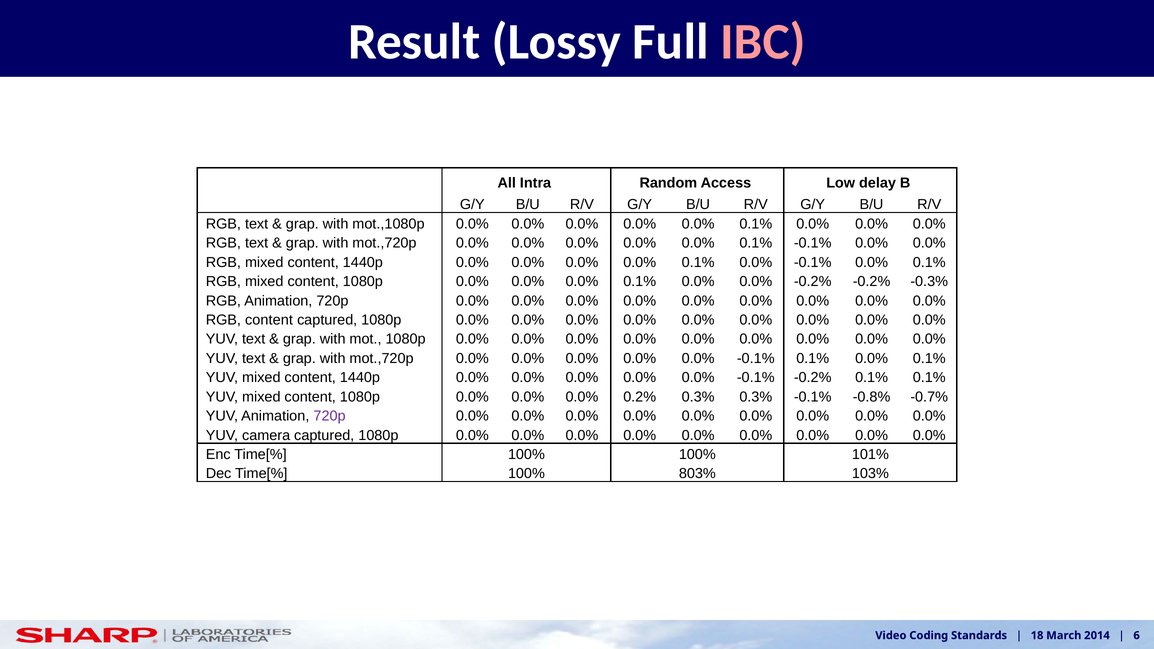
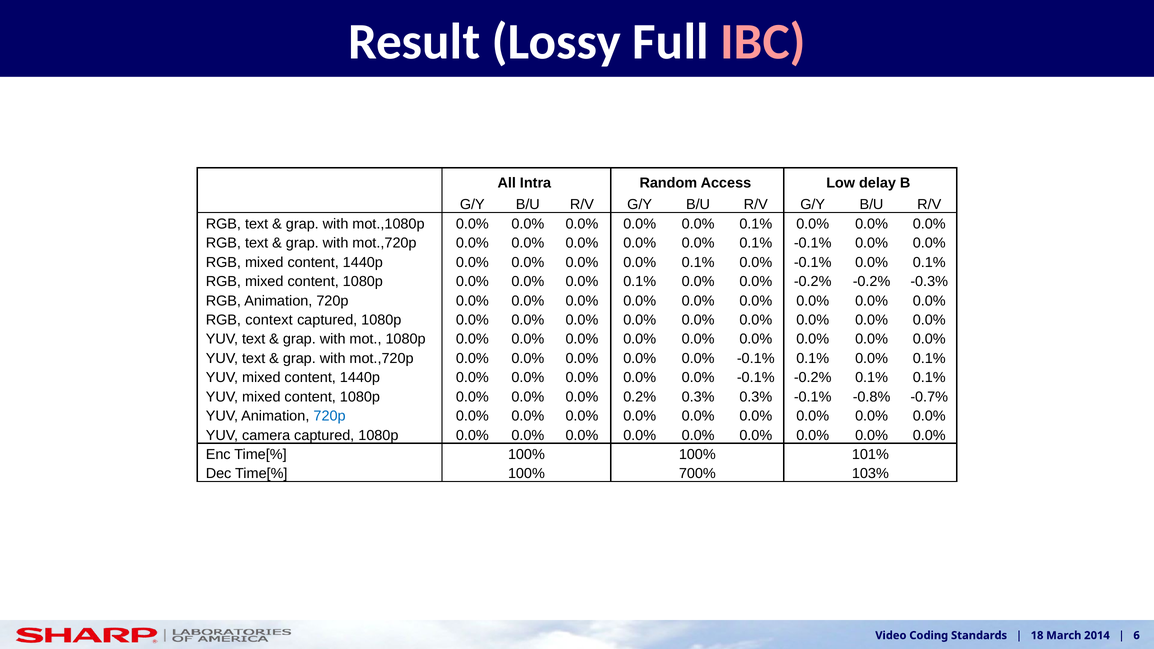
RGB content: content -> context (269, 320)
720p colour: purple -> blue (330, 416)
803%: 803% -> 700% (697, 474)
